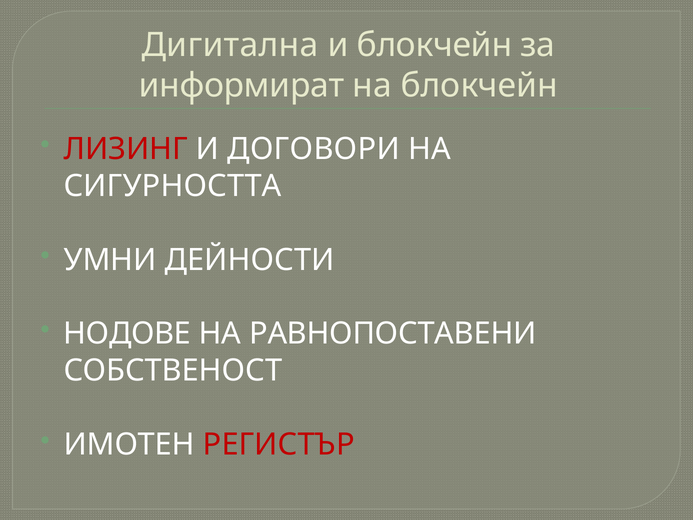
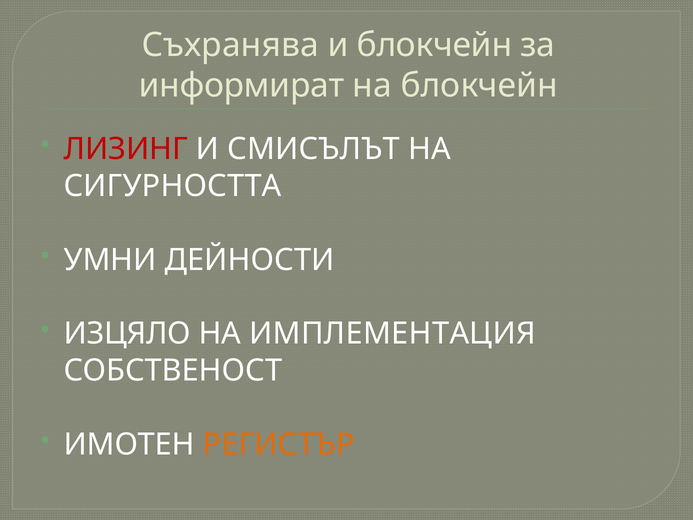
Дигитална: Дигитална -> Съхранява (230, 45)
ДОГОВОРИ: ДОГОВОРИ -> СМИСЪЛЪТ (314, 149)
НОДОВЕ: НОДОВЕ -> ИЗЦЯЛО (127, 334)
РАВНОПОСТАВЕНИ: РАВНОПОСТАВЕНИ -> ИМПЛЕМЕНТАЦИЯ (393, 334)
РЕГИСТЪР colour: red -> orange (279, 445)
